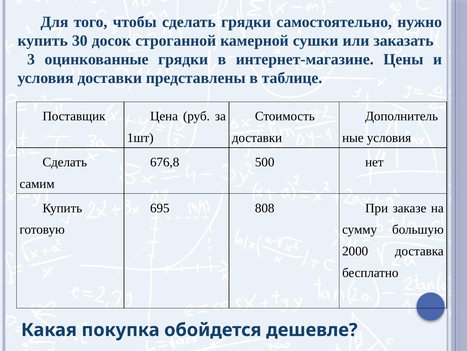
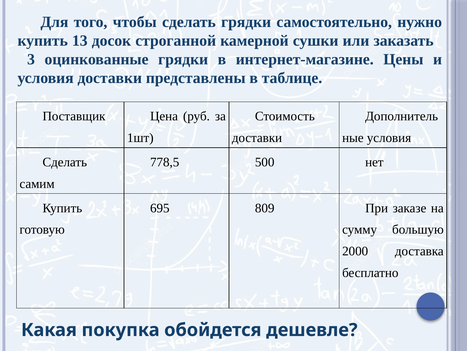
30: 30 -> 13 (80, 41)
676,8: 676,8 -> 778,5 (165, 162)
808: 808 -> 809 (265, 208)
